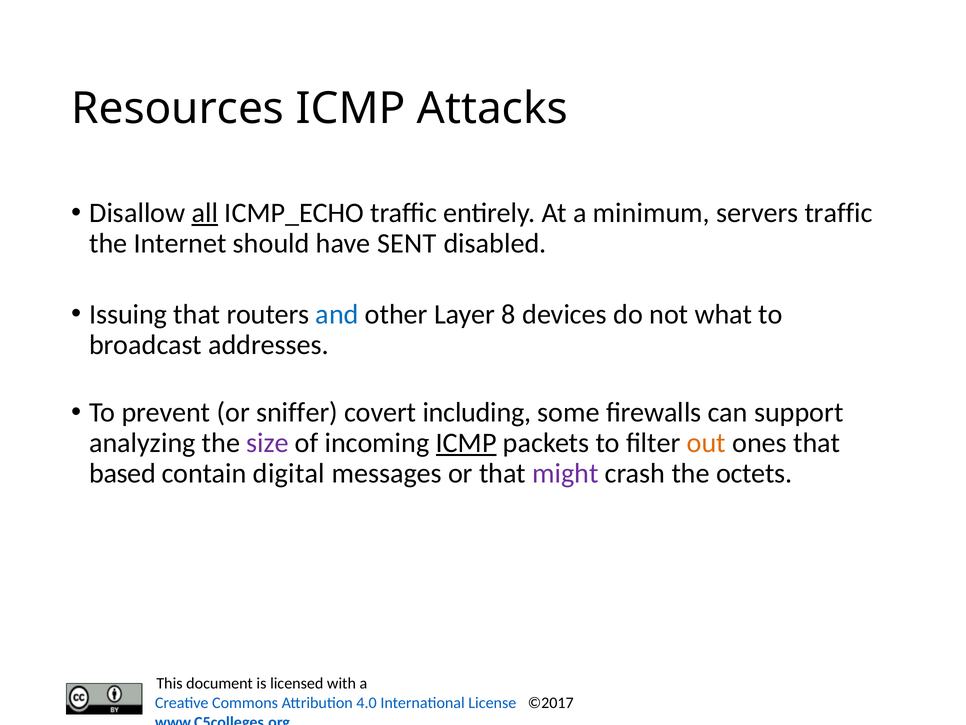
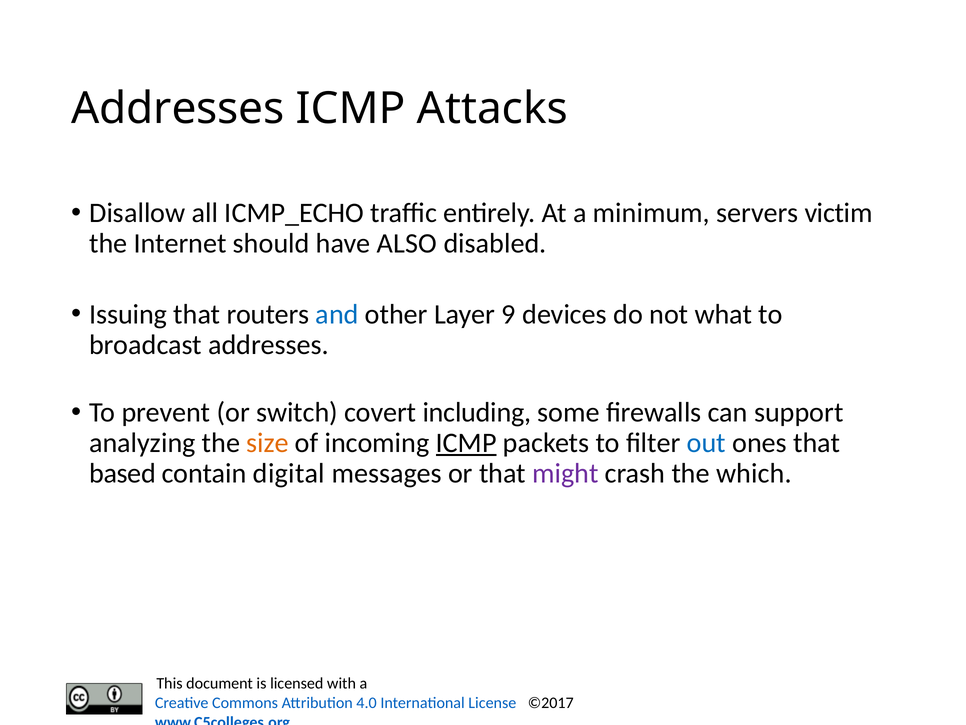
Resources: Resources -> Addresses (178, 108)
all underline: present -> none (205, 213)
servers traffic: traffic -> victim (839, 213)
SENT: SENT -> ALSO (407, 243)
8: 8 -> 9 (509, 314)
sniffer: sniffer -> switch (297, 412)
size colour: purple -> orange (268, 442)
out colour: orange -> blue (706, 442)
octets: octets -> which (754, 473)
